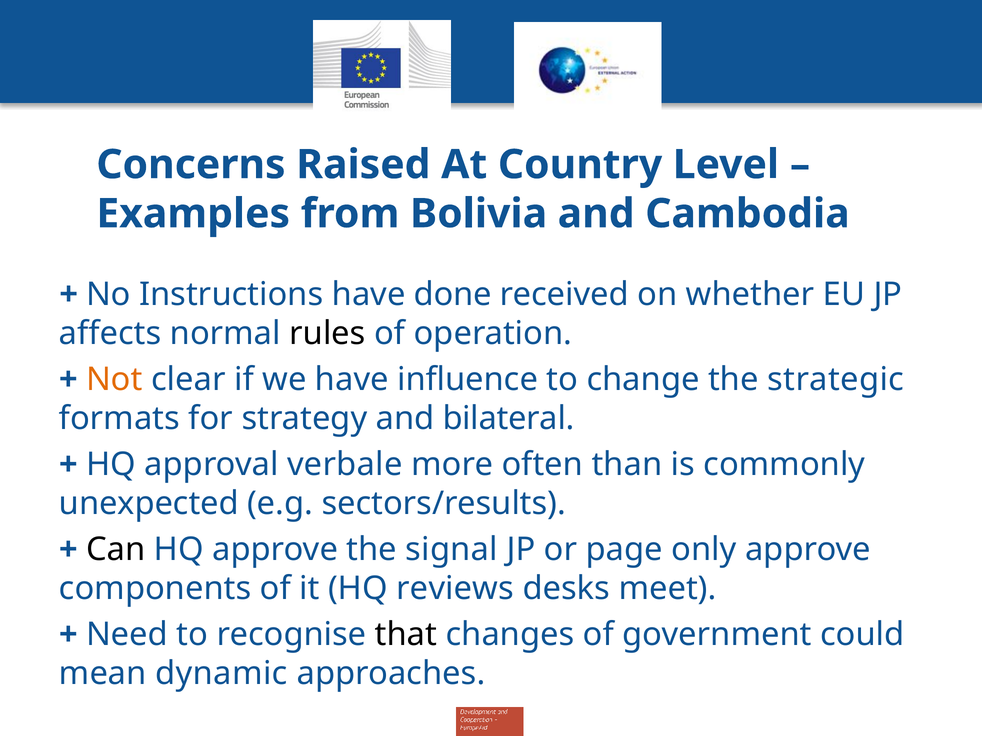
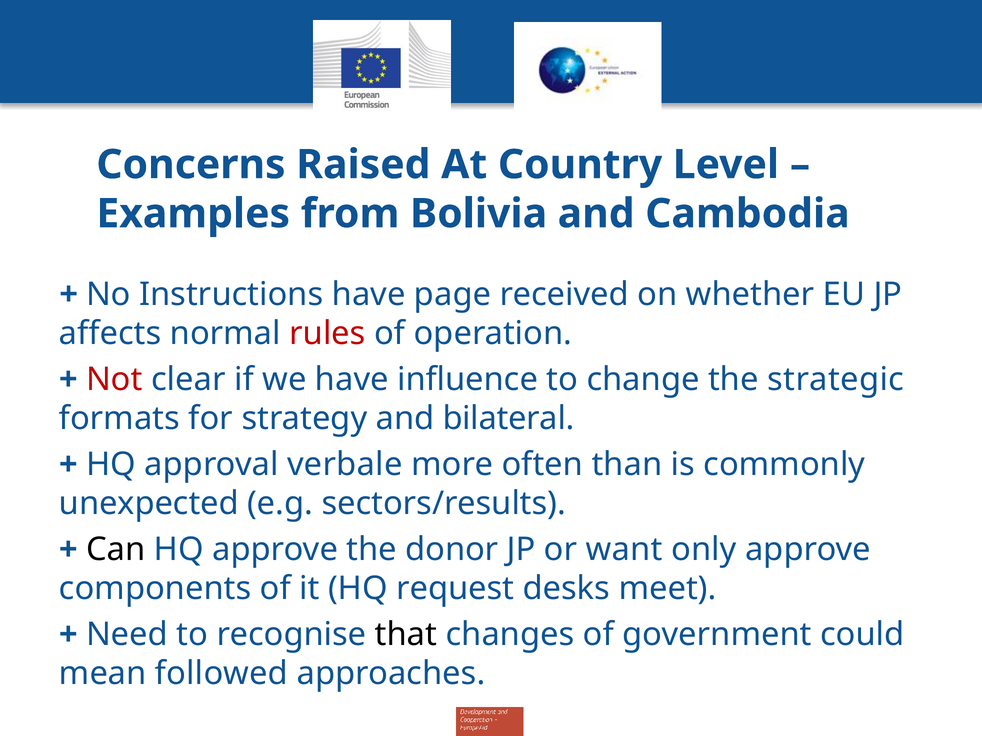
done: done -> page (453, 295)
rules colour: black -> red (327, 334)
Not colour: orange -> red (114, 380)
signal: signal -> donor (452, 550)
page: page -> want (624, 550)
reviews: reviews -> request (455, 589)
dynamic: dynamic -> followed (222, 674)
